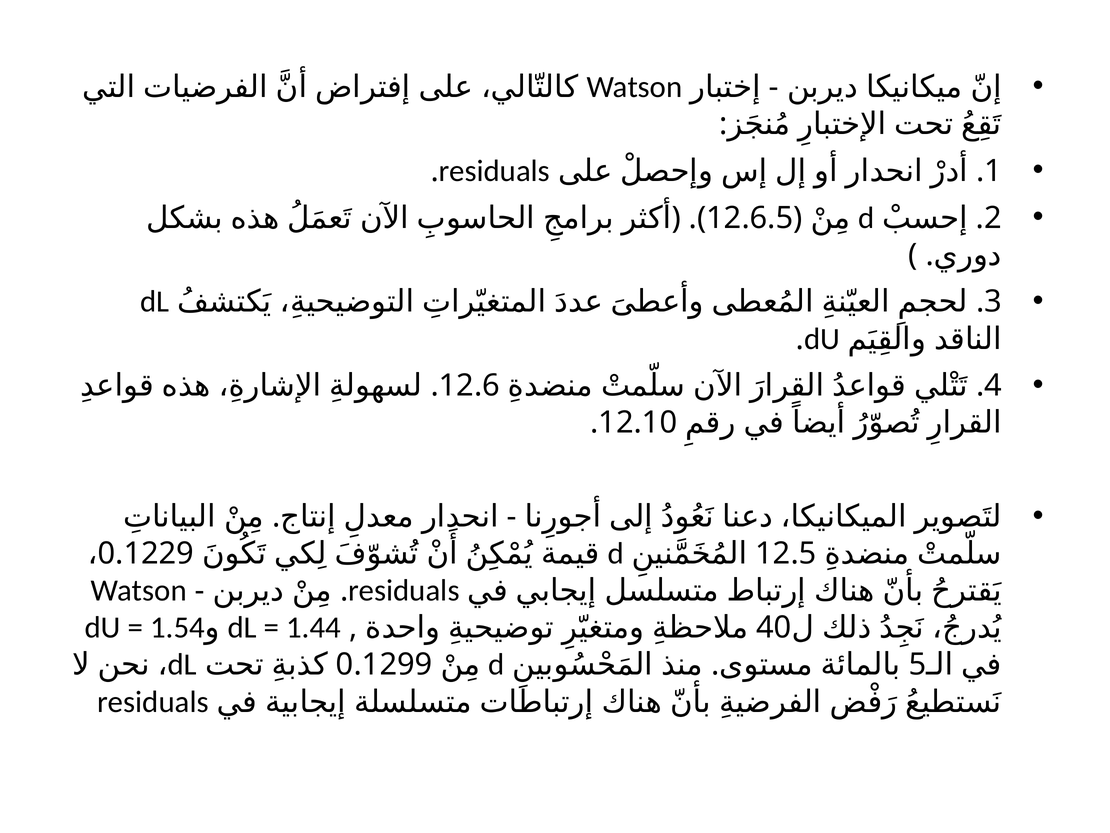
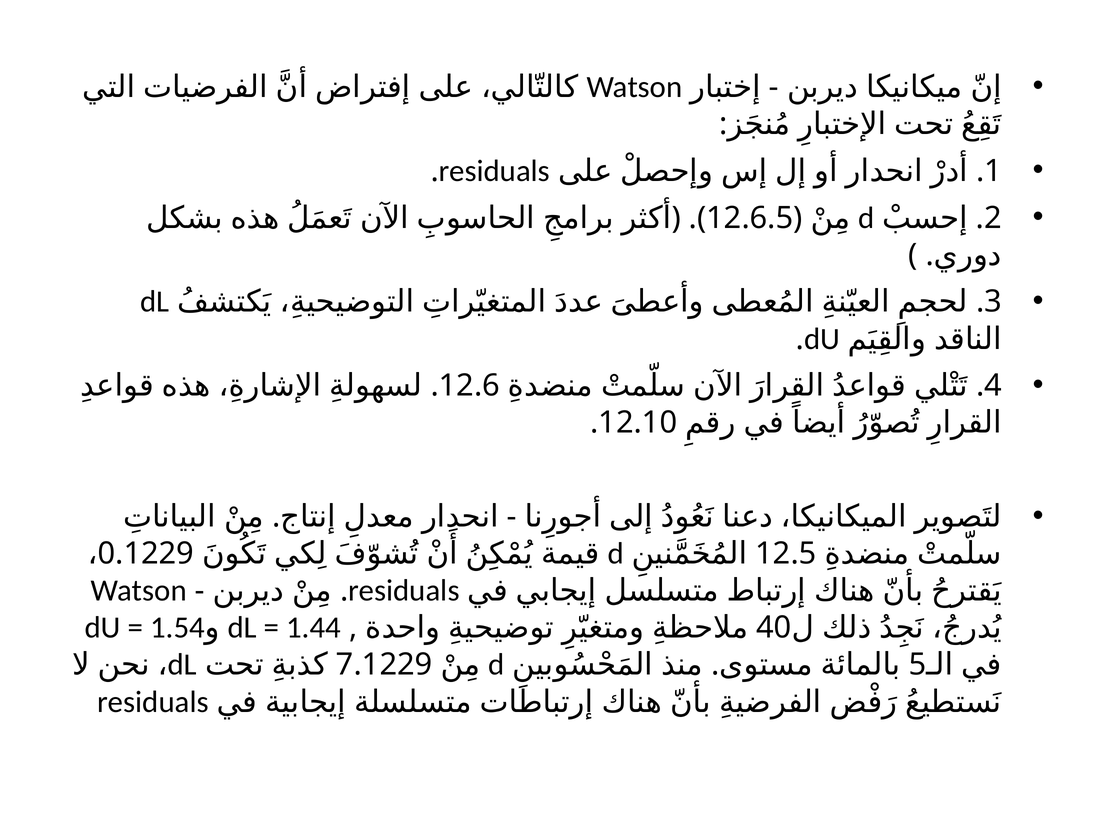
0.1299: 0.1299 -> 7.1229 (384, 664)
